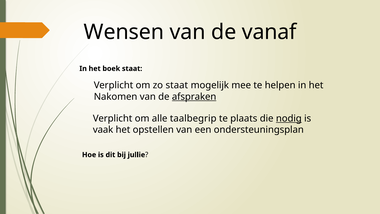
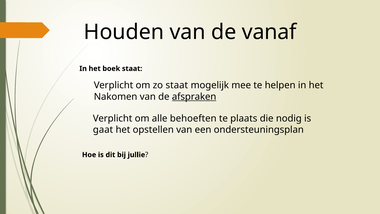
Wensen: Wensen -> Houden (124, 32)
taalbegrip: taalbegrip -> behoeften (193, 118)
nodig underline: present -> none (289, 118)
vaak: vaak -> gaat (103, 130)
